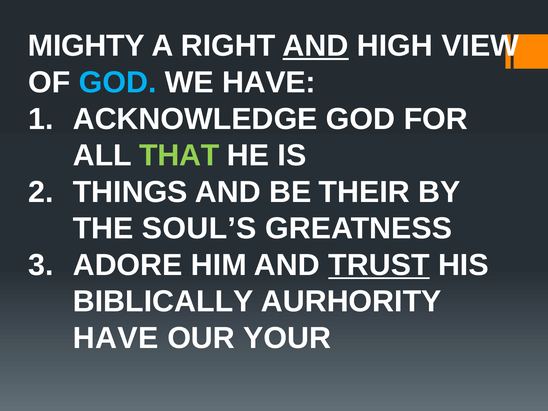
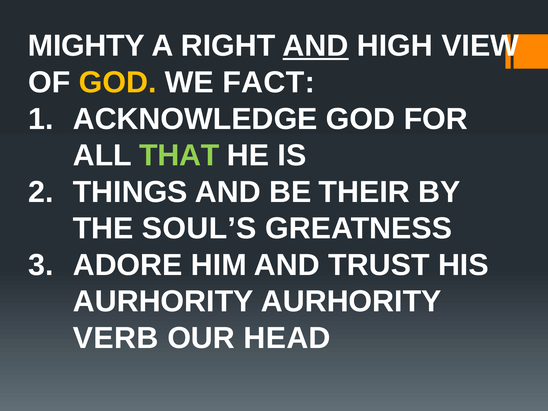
GOD colour: light blue -> yellow (118, 82)
WE HAVE: HAVE -> FACT (269, 82)
TRUST underline: present -> none (379, 265)
BIBLICALLY: BIBLICALLY -> AURHORITY (163, 302)
HAVE: HAVE -> VERB (116, 338)
YOUR: YOUR -> HEAD (287, 338)
